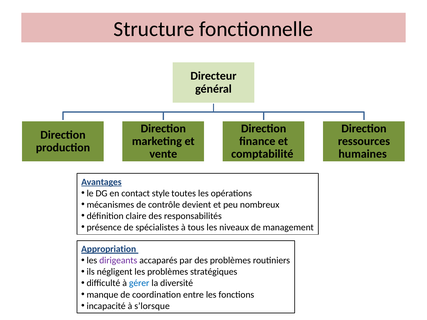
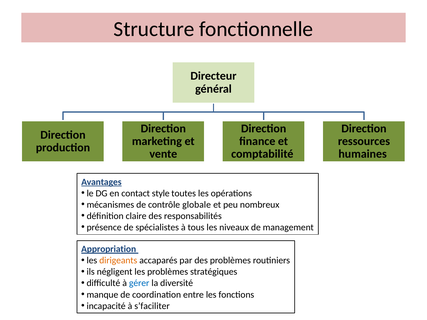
devient: devient -> globale (197, 205)
dirigeants colour: purple -> orange (118, 261)
s’lorsque: s’lorsque -> s’faciliter (152, 306)
